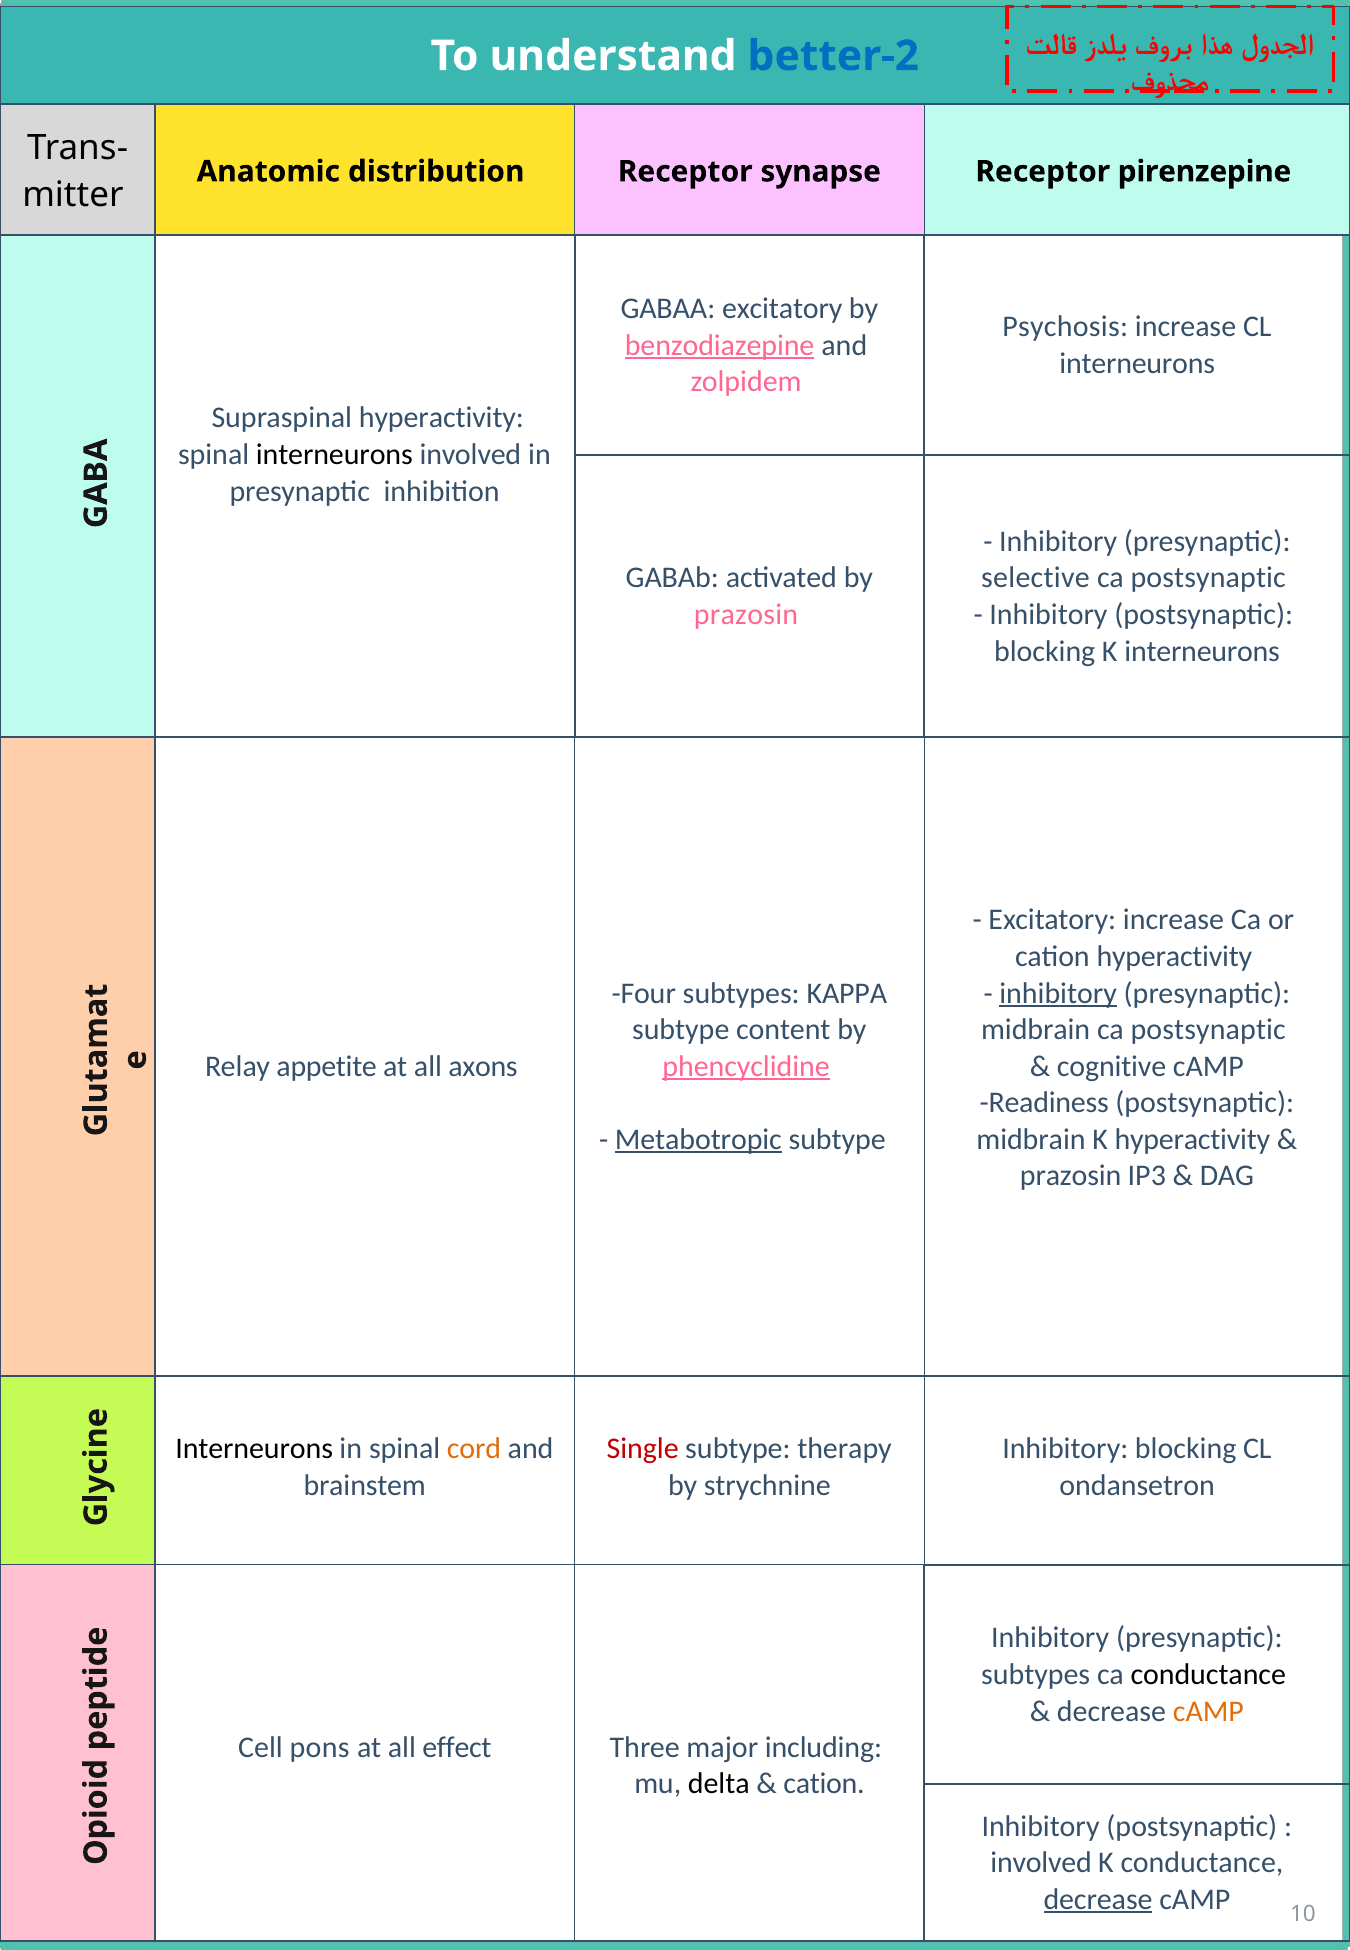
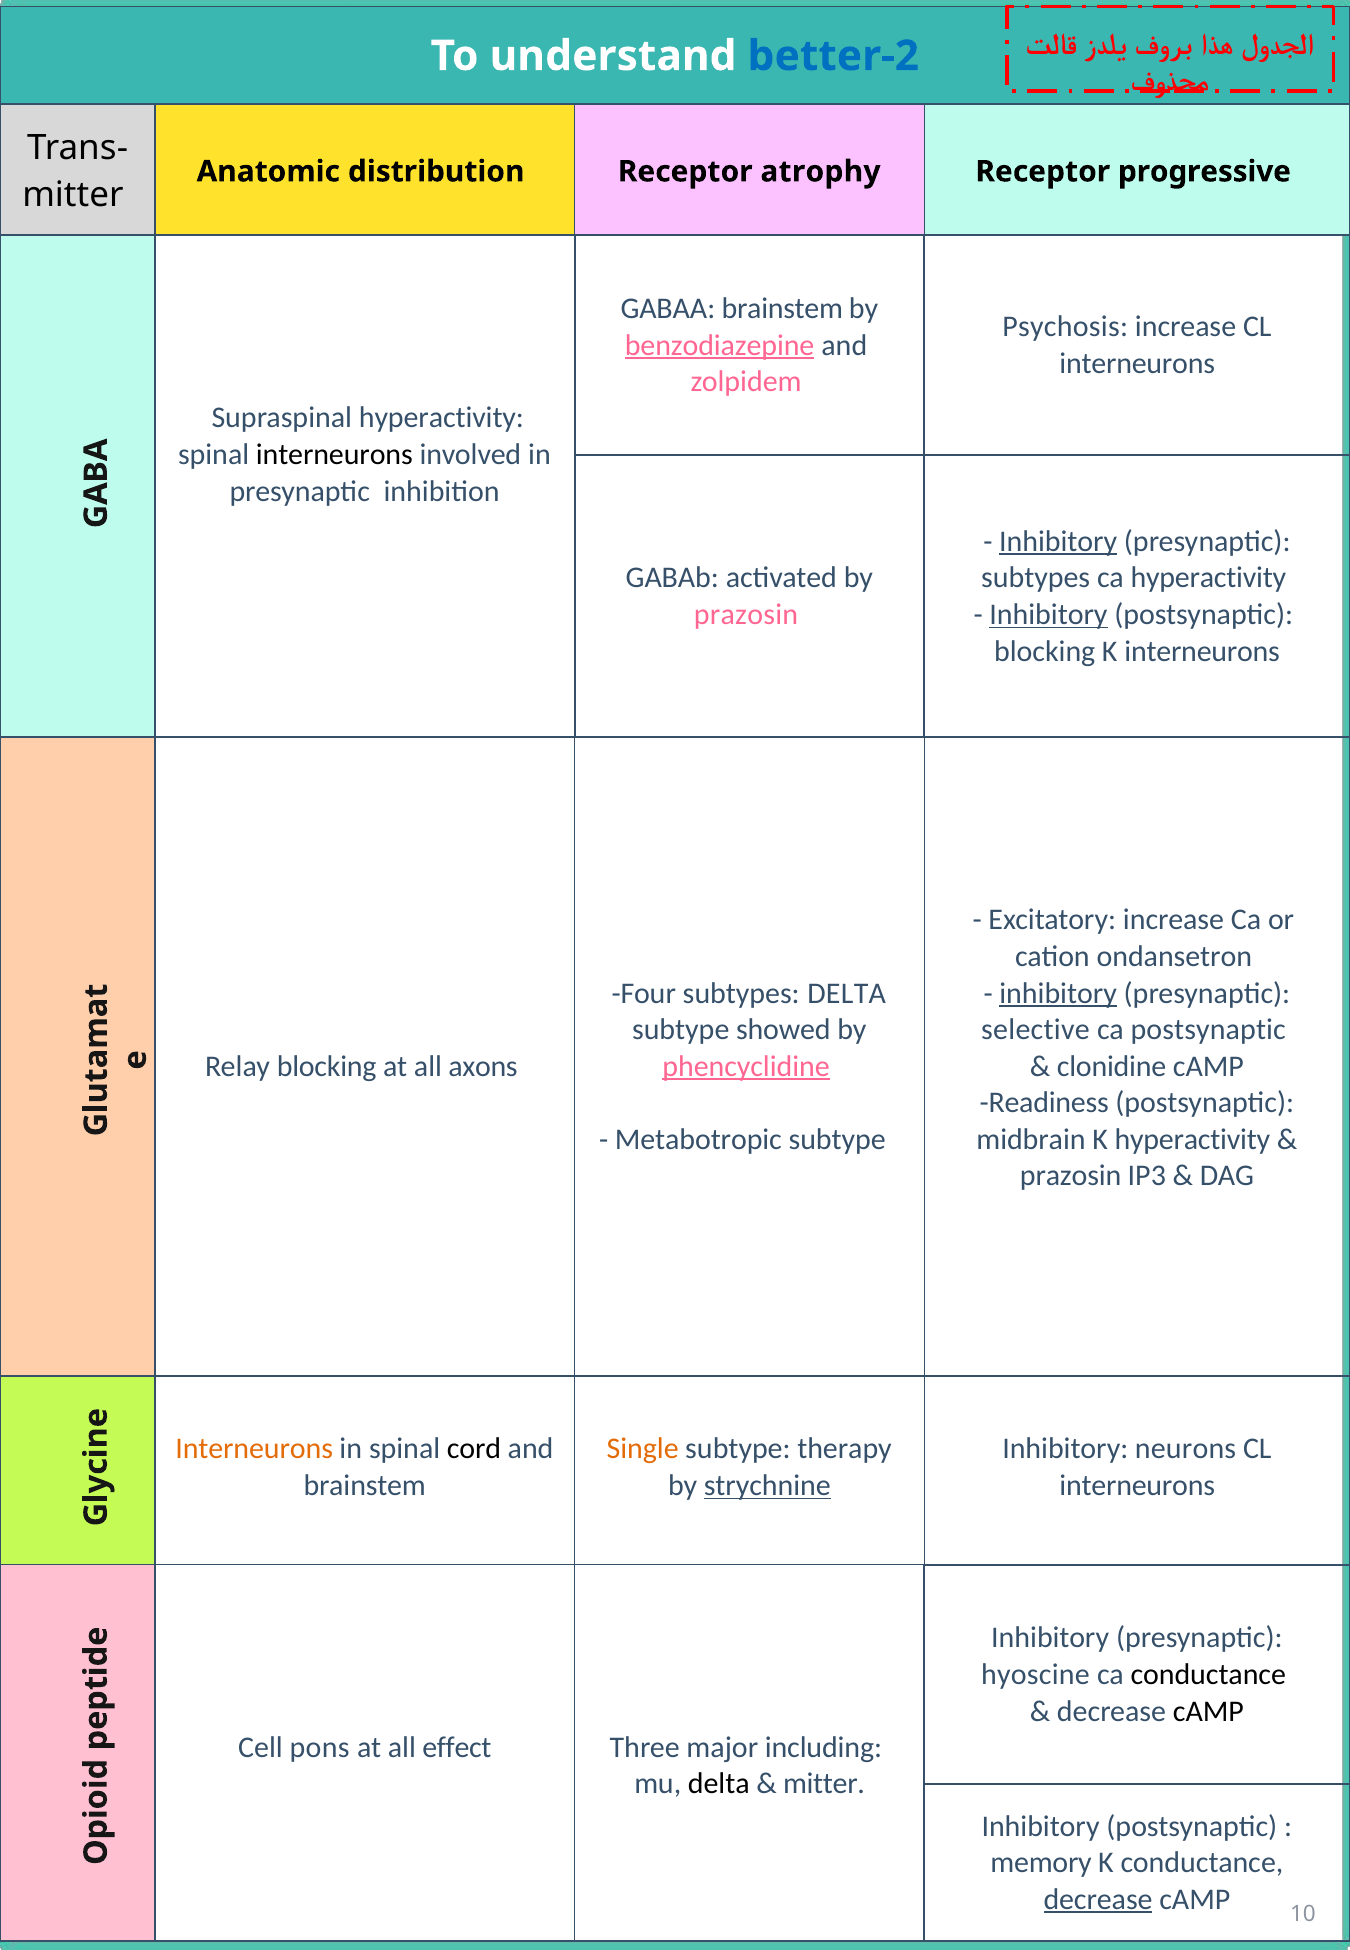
synapse: synapse -> atrophy (820, 172)
pirenzepine: pirenzepine -> progressive (1204, 172)
GABAA excitatory: excitatory -> brainstem (782, 309)
Inhibitory underline: none -> present (1058, 541)
selective: selective -> subtypes (1036, 578)
postsynaptic: postsynaptic -> hyperactivity (1208, 578)
Inhibitory underline: none -> present (1048, 615)
cation hyperactivity: hyperactivity -> ondansetron (1174, 957)
subtypes KAPPA: KAPPA -> DELTA (847, 993)
content: content -> showed (783, 1030)
midbrain: midbrain -> selective (1035, 1030)
Relay appetite: appetite -> blocking (327, 1066)
cognitive: cognitive -> clonidine (1112, 1066)
Metabotropic underline: present -> none (698, 1139)
Interneurons colour: black -> orange (254, 1449)
cord colour: orange -> black (474, 1449)
Single colour: red -> orange (643, 1449)
Inhibitory blocking: blocking -> neurons (1186, 1449)
strychnine underline: none -> present (767, 1486)
ondansetron: ondansetron -> interneurons (1137, 1486)
subtypes: subtypes -> hyoscine (1036, 1675)
cAMP colour: orange -> black (1208, 1711)
cation: cation -> mitter (824, 1784)
involved: involved -> memory (1041, 1863)
